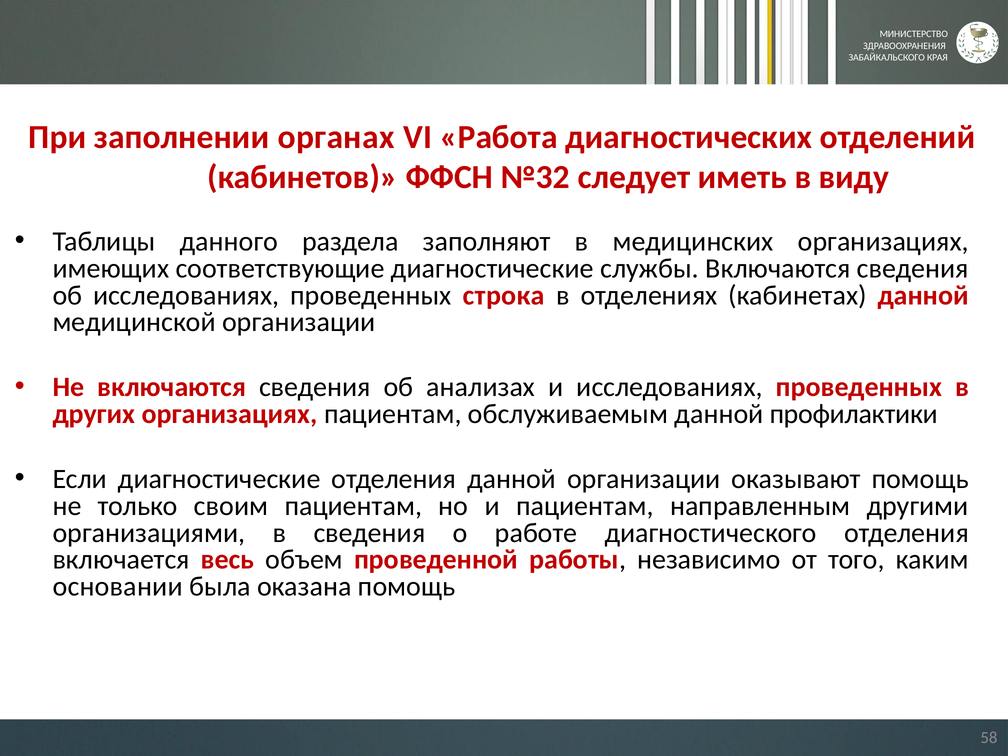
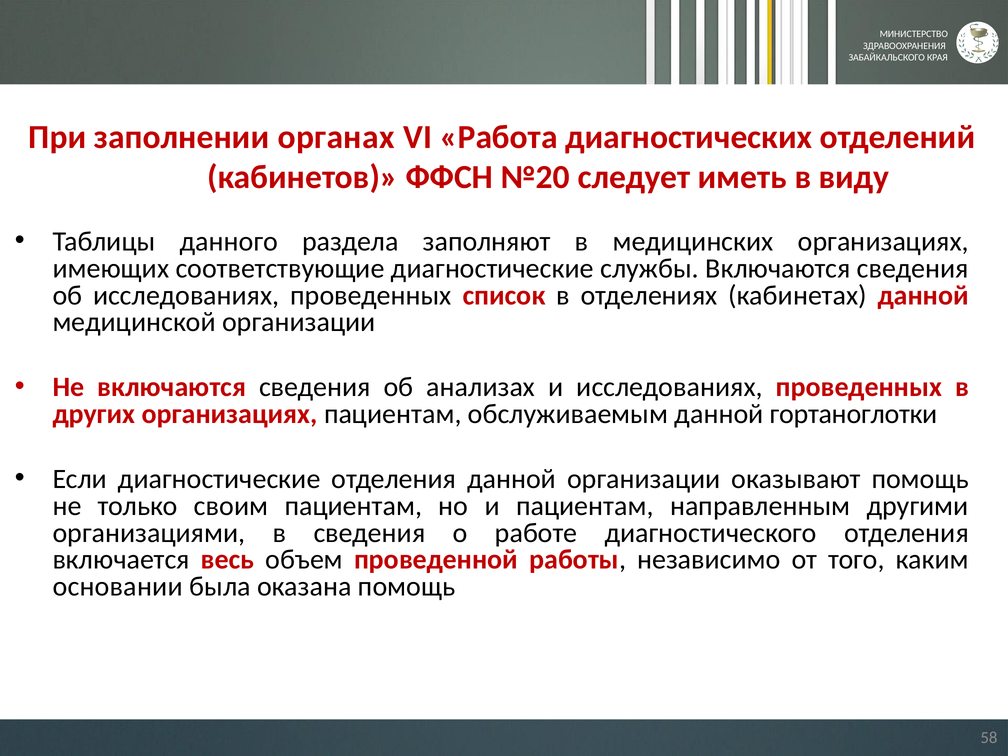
№32: №32 -> №20 (535, 177)
строка: строка -> список (504, 295)
профилактики: профилактики -> гортаноглотки (854, 414)
